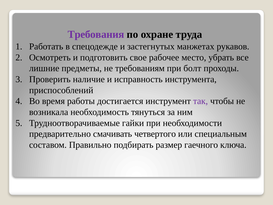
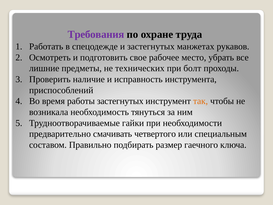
требованиям: требованиям -> технических (140, 68)
работы достигается: достигается -> застегнутых (120, 101)
так colour: purple -> orange (201, 101)
